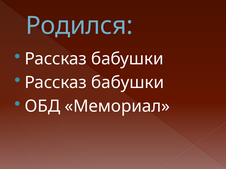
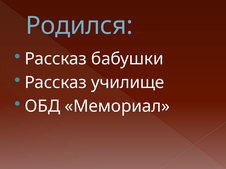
бабушки: бабушки -> училище (128, 83)
